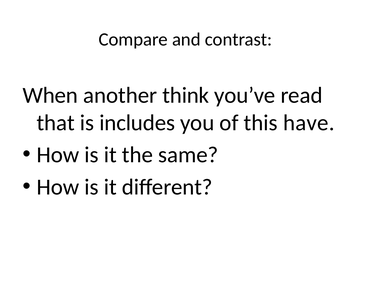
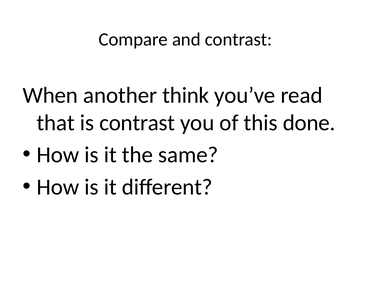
is includes: includes -> contrast (137, 123)
have: have -> done (309, 123)
